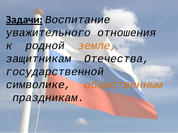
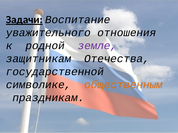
земле colour: orange -> purple (97, 46)
